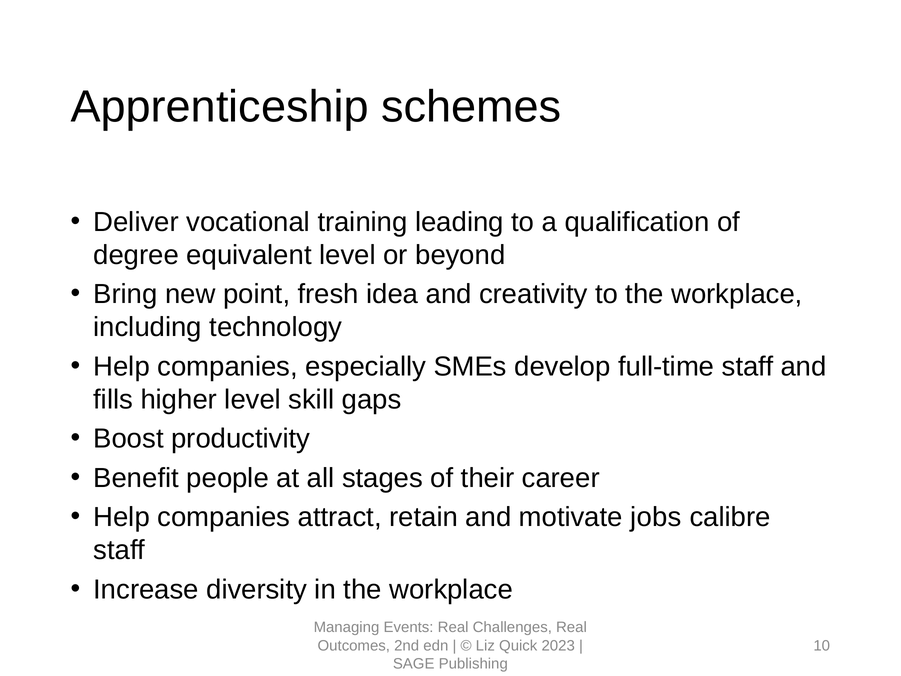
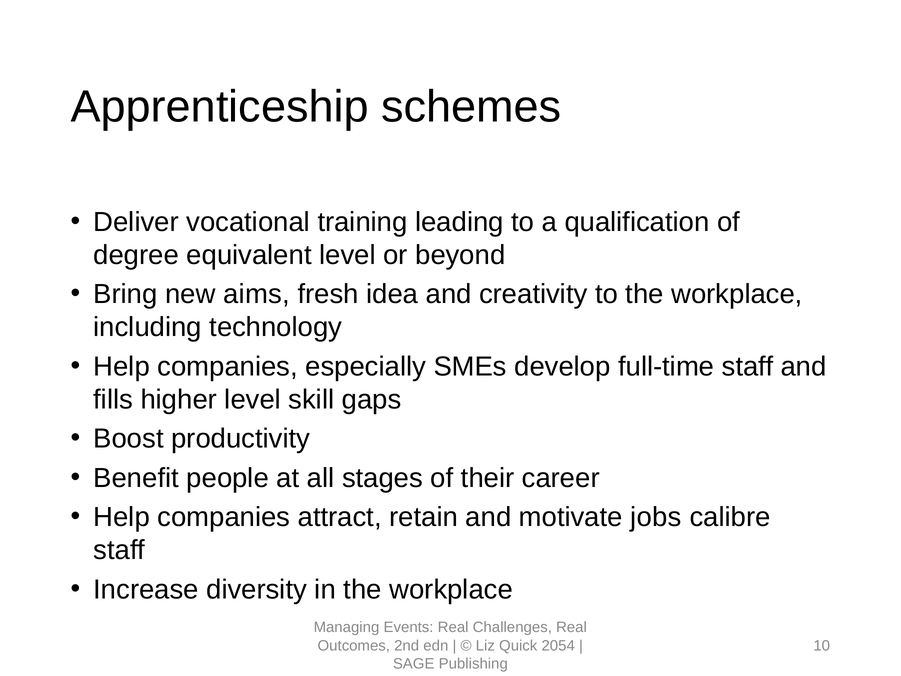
point: point -> aims (256, 294)
2023: 2023 -> 2054 (558, 645)
